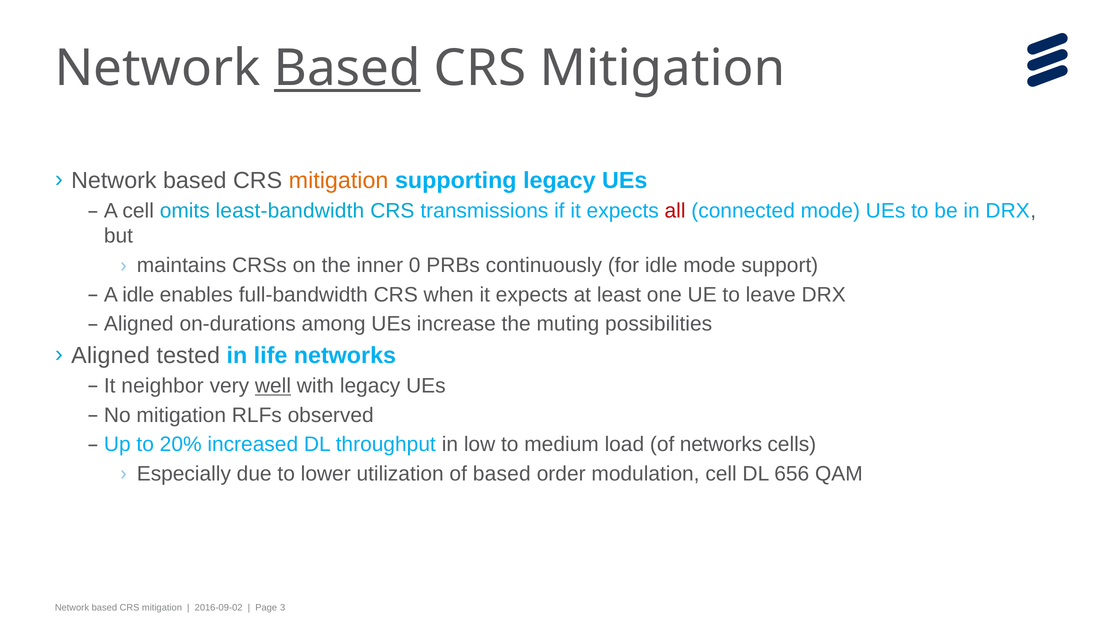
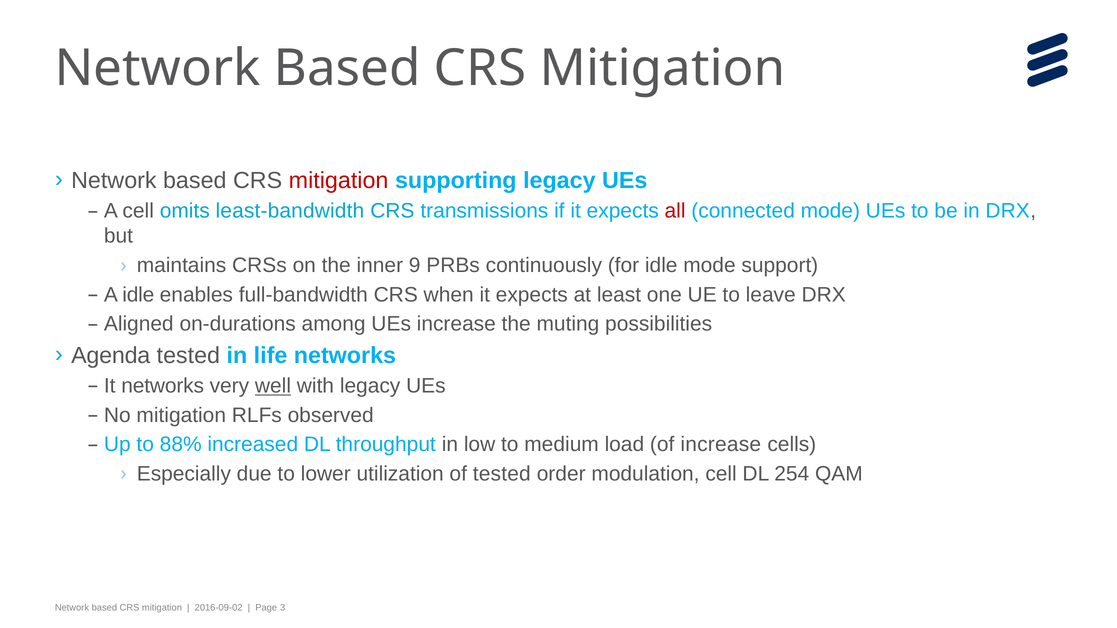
Based underline: present -> none (347, 69)
mitigation colour: orange -> red (339, 181)
0: 0 -> 9 (415, 266)
Aligned: Aligned -> Agenda (111, 356)
It neighbor: neighbor -> networks (163, 386)
20%: 20% -> 88% (181, 445)
of networks: networks -> increase (721, 445)
of based: based -> tested (502, 474)
656: 656 -> 254 (792, 474)
